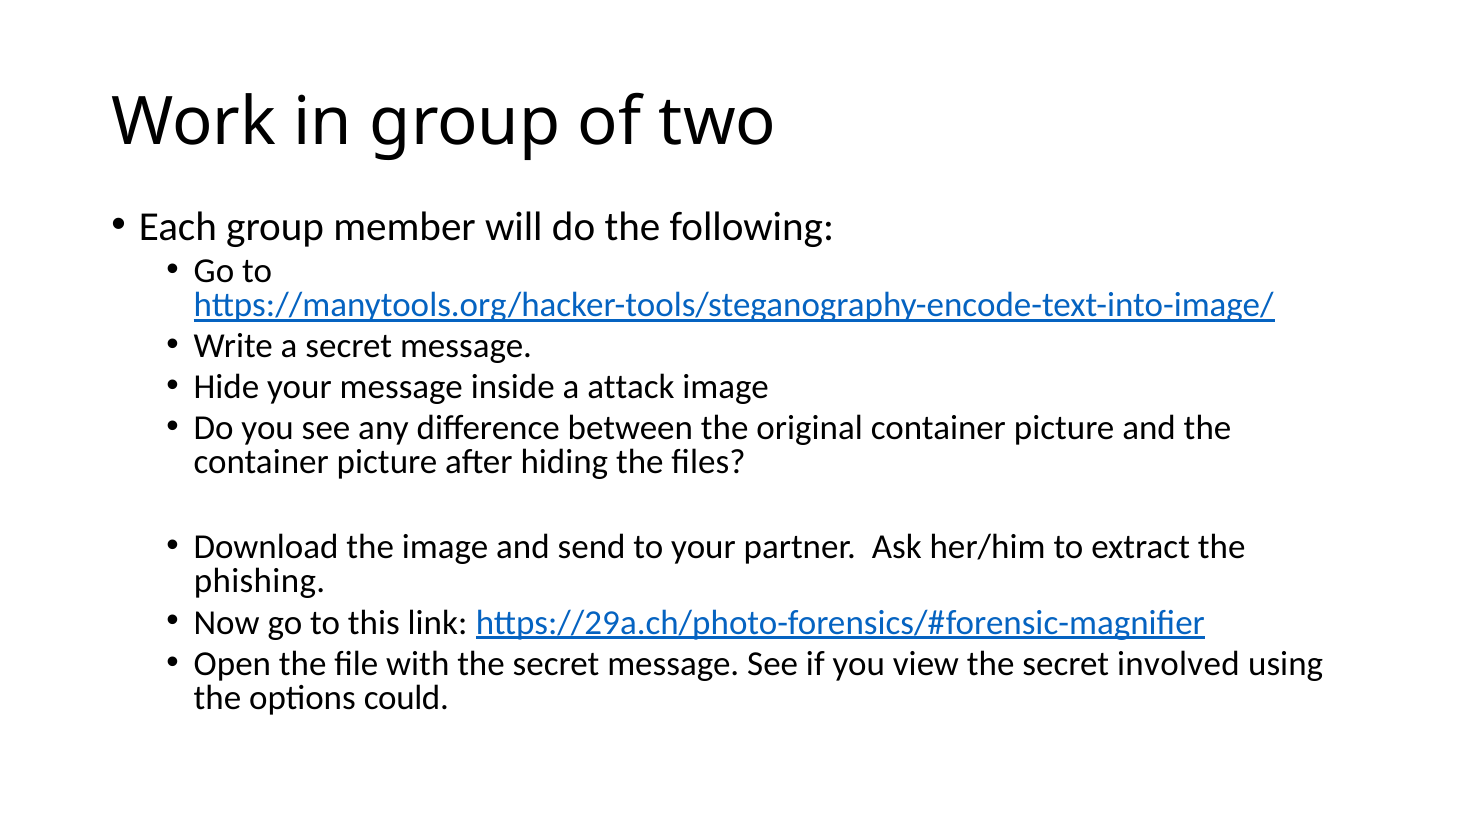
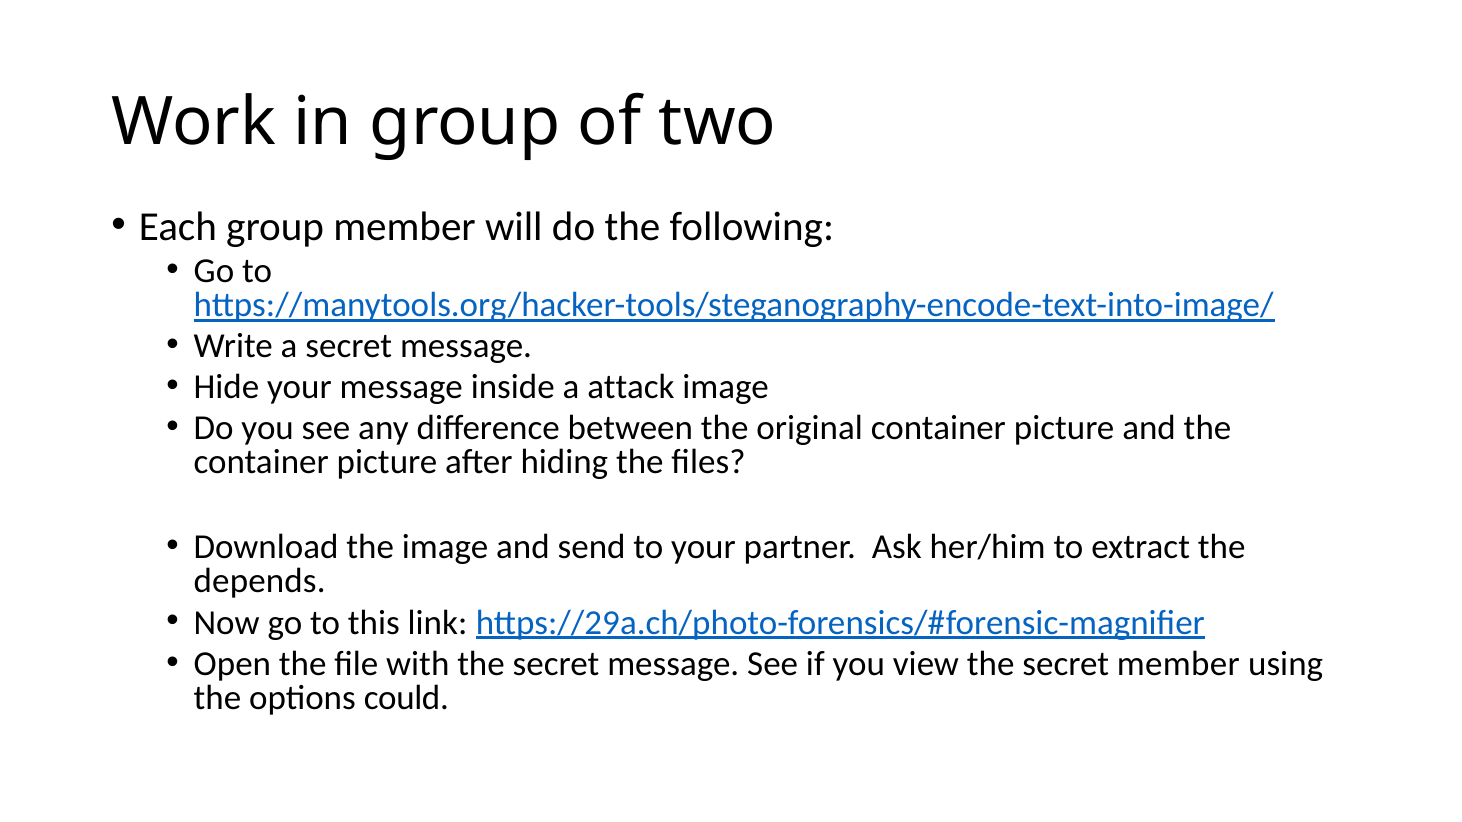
phishing: phishing -> depends (260, 582)
secret involved: involved -> member (1178, 664)
